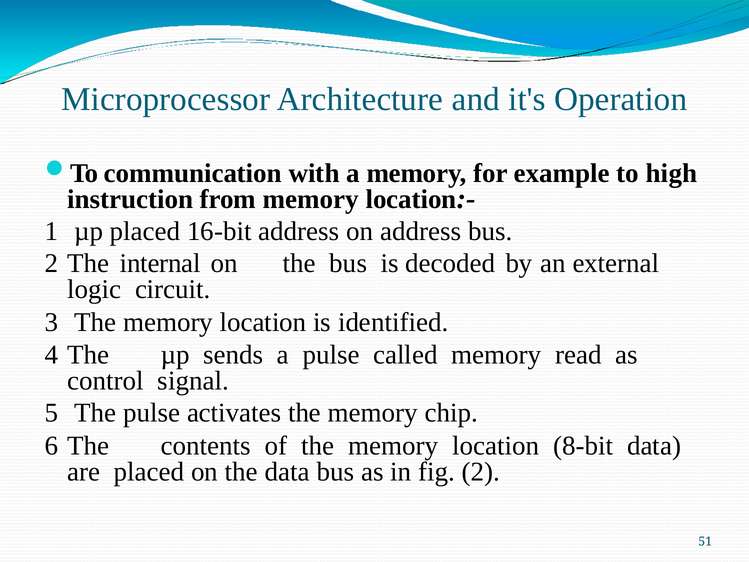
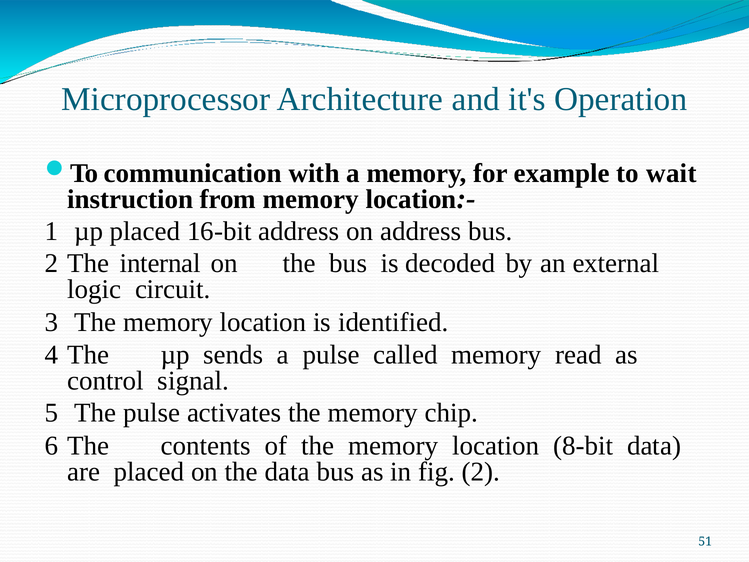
high: high -> wait (671, 173)
